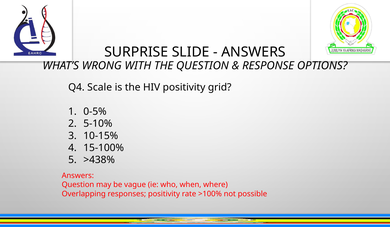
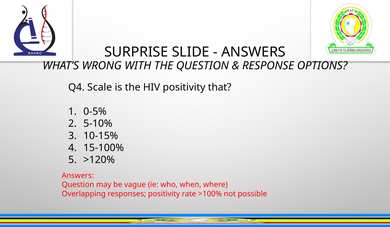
grid: grid -> that (220, 87)
>438%: >438% -> >120% (99, 160)
